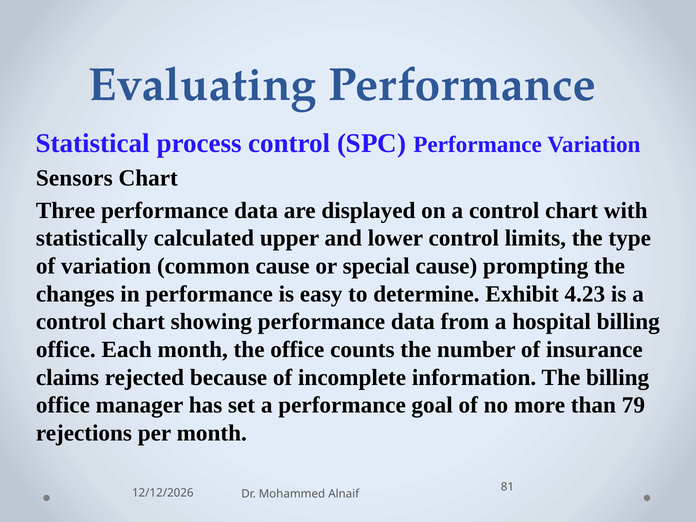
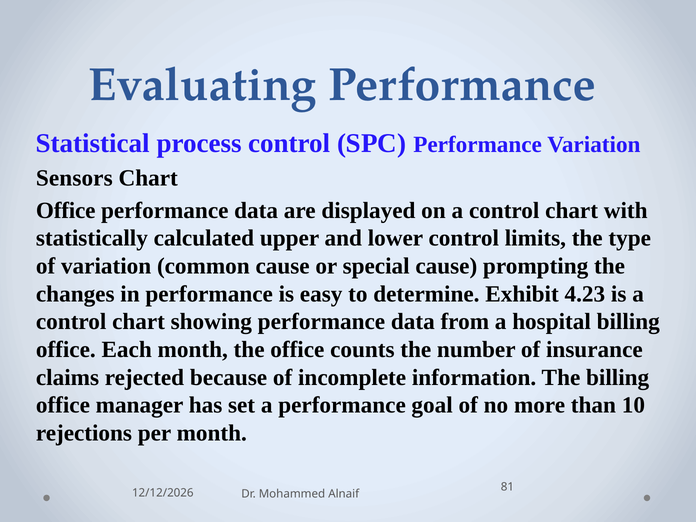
Three: Three -> Office (66, 210)
79: 79 -> 10 (633, 405)
